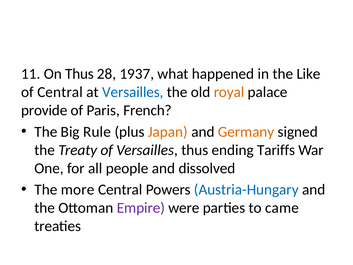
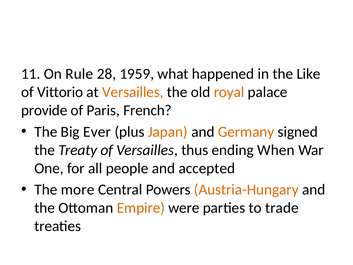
On Thus: Thus -> Rule (79, 74)
1937: 1937 -> 1959 (137, 74)
of Central: Central -> Vittorio (60, 92)
Versailles colour: blue -> orange (133, 92)
Rule: Rule -> Ever (97, 132)
Tariffs: Tariffs -> When (276, 150)
dissolved: dissolved -> accepted (207, 168)
Austria-Hungary colour: blue -> orange (246, 189)
Empire colour: purple -> orange (141, 208)
came: came -> trade (282, 208)
